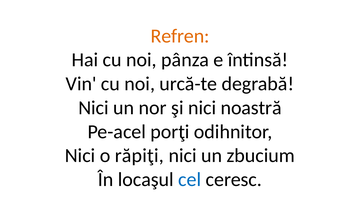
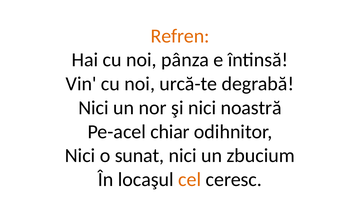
porţi: porţi -> chiar (170, 132)
răpiţi: răpiţi -> sunat (139, 156)
cel colour: blue -> orange (190, 180)
